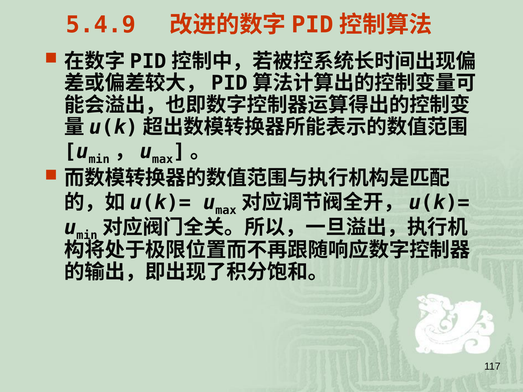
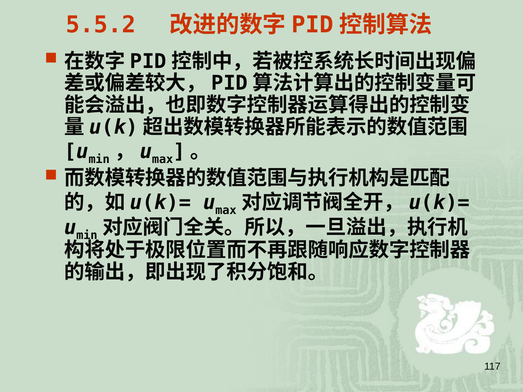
5.4.9: 5.4.9 -> 5.5.2 (101, 25)
